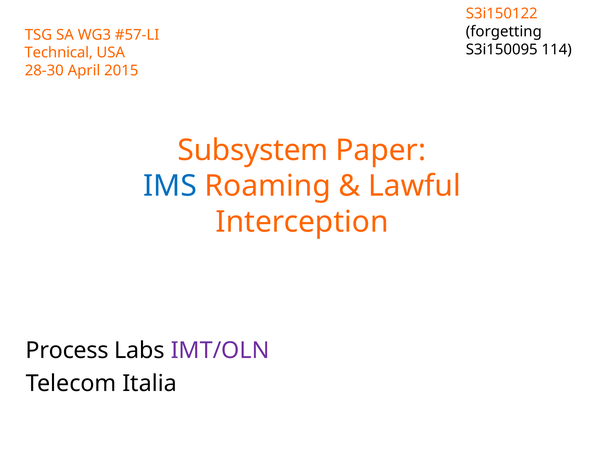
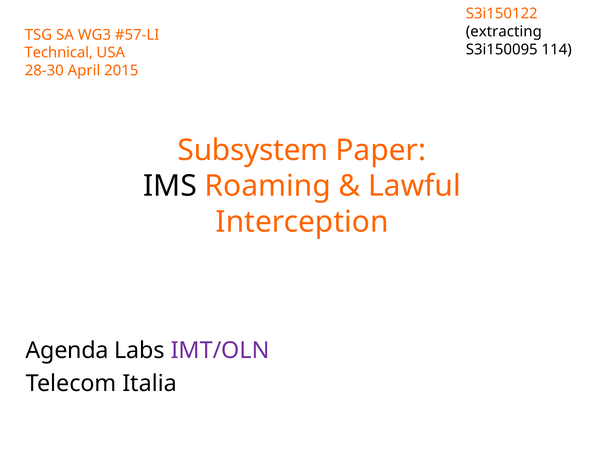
forgetting: forgetting -> extracting (504, 32)
IMS colour: blue -> black (170, 186)
Process: Process -> Agenda (67, 351)
